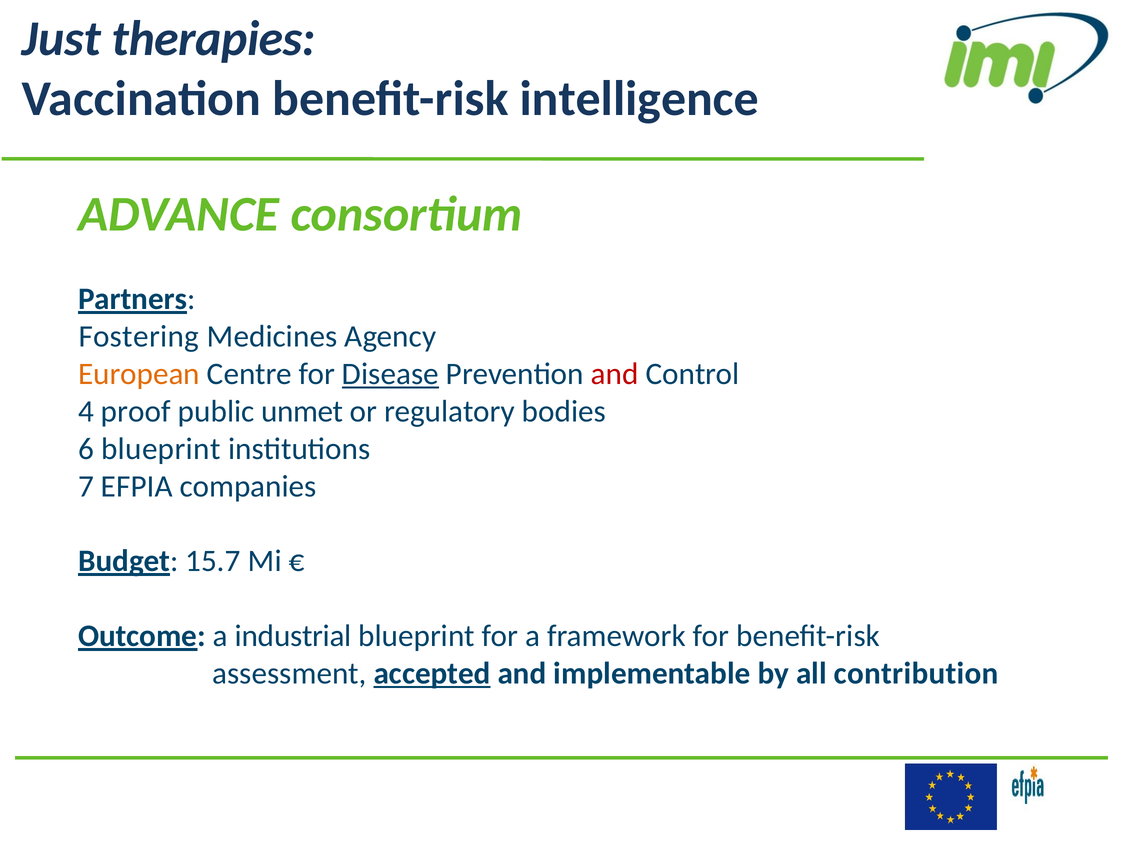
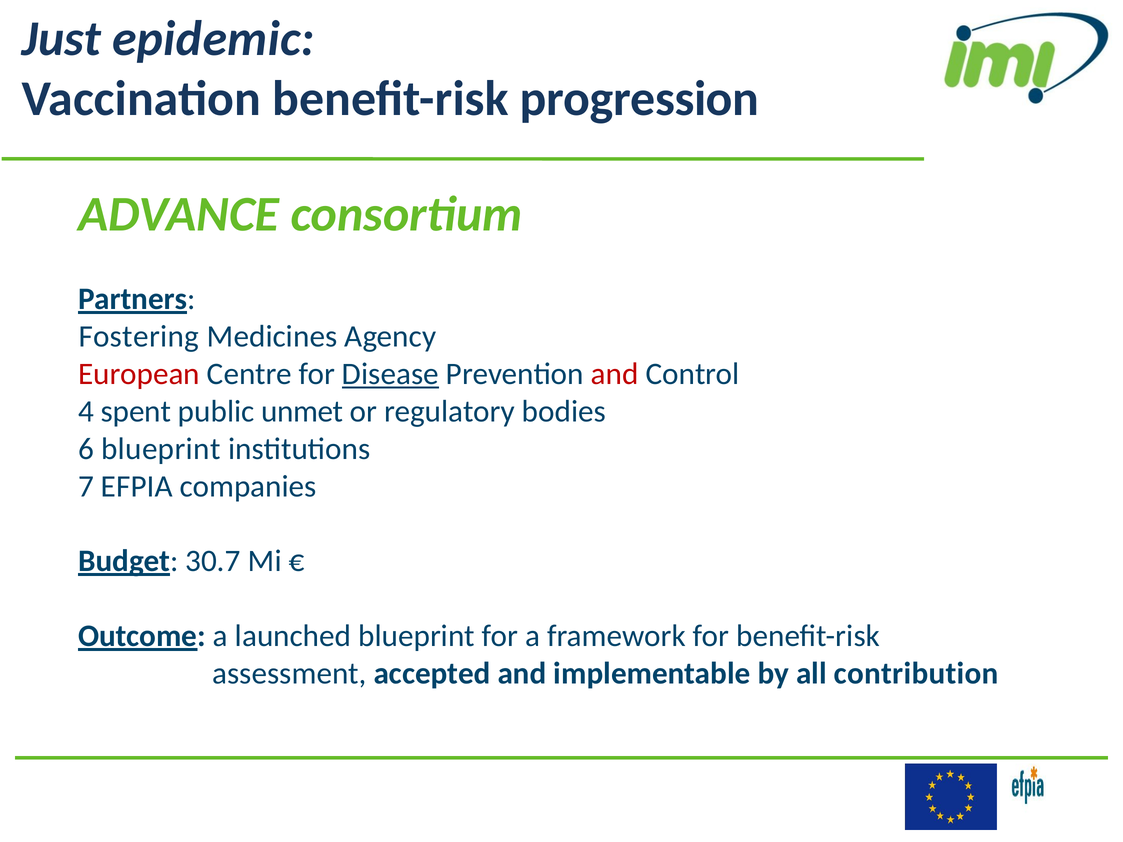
therapies: therapies -> epidemic (213, 39)
intelligence: intelligence -> progression (639, 99)
European colour: orange -> red (139, 374)
proof: proof -> spent (136, 412)
15.7: 15.7 -> 30.7 (213, 561)
industrial: industrial -> launched (293, 636)
accepted underline: present -> none (432, 674)
